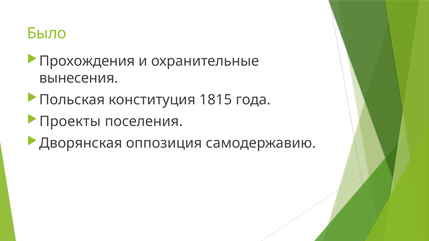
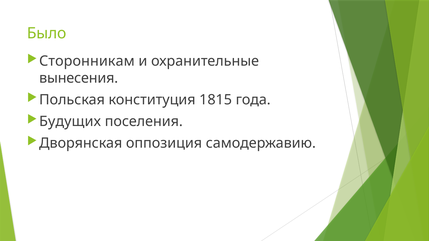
Прохождения: Прохождения -> Сторонникам (87, 61)
Проекты: Проекты -> Будущих (70, 122)
